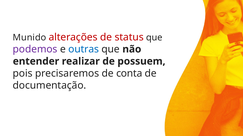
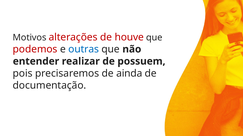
Munido: Munido -> Motivos (30, 38)
status: status -> houve (129, 37)
podemos colour: purple -> red (35, 49)
conta: conta -> ainda (129, 74)
